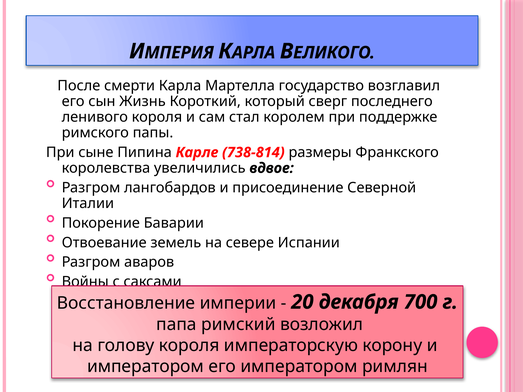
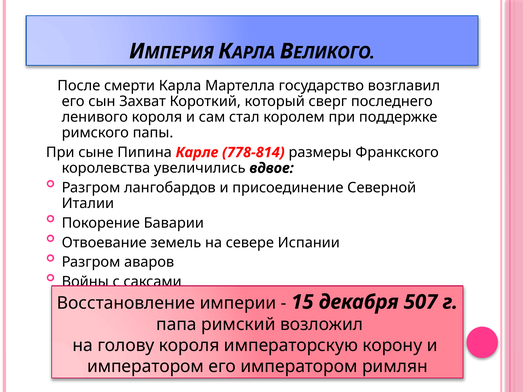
Жизнь: Жизнь -> Захват (143, 102)
738-814: 738-814 -> 778-814 (253, 153)
20: 20 -> 15 (302, 302)
700: 700 -> 507 (421, 302)
